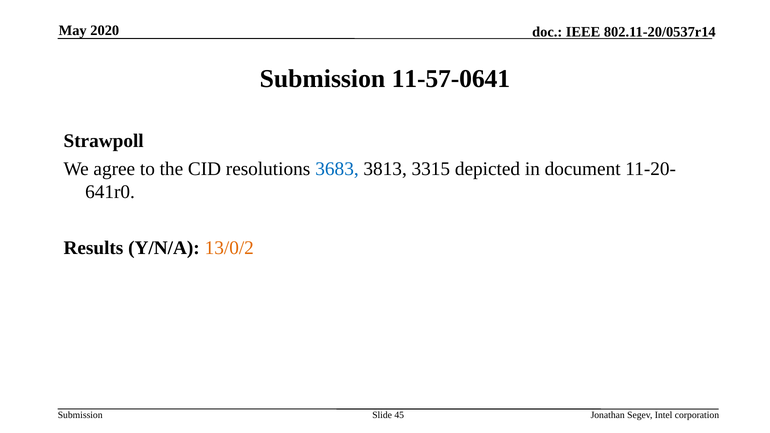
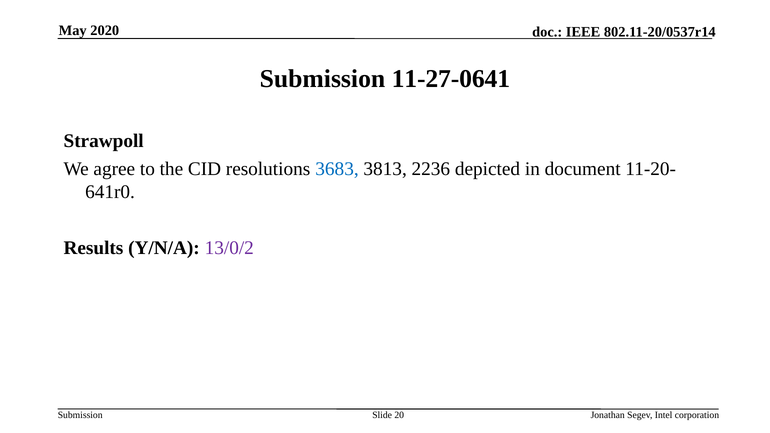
11-57-0641: 11-57-0641 -> 11-27-0641 (451, 79)
3315: 3315 -> 2236 (431, 169)
13/0/2 colour: orange -> purple (229, 248)
45: 45 -> 20 (399, 415)
